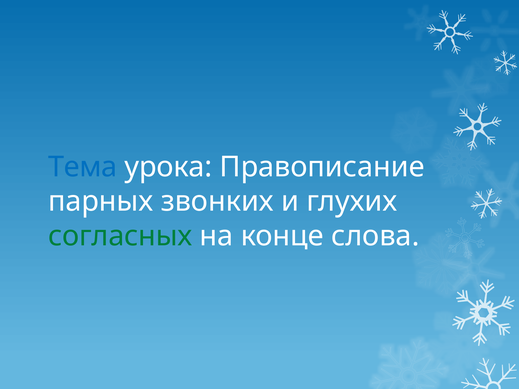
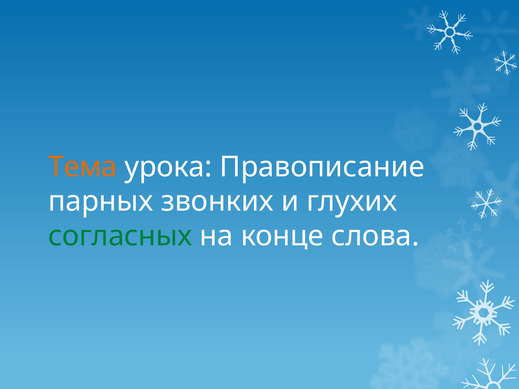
Тема colour: blue -> orange (83, 167)
